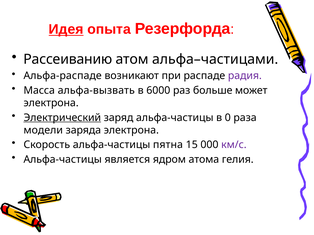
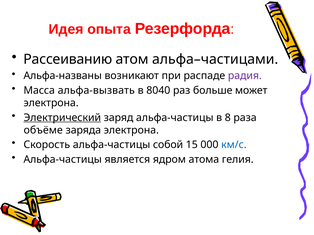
Идея underline: present -> none (66, 29)
Альфа-распаде: Альфа-распаде -> Альфа-названы (63, 76)
6000: 6000 -> 8040 (158, 91)
0: 0 -> 8 (228, 118)
модели: модели -> объёме (43, 130)
пятна: пятна -> собой (168, 145)
км/с colour: purple -> blue (234, 145)
